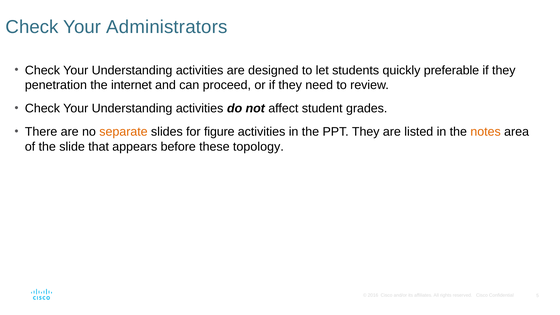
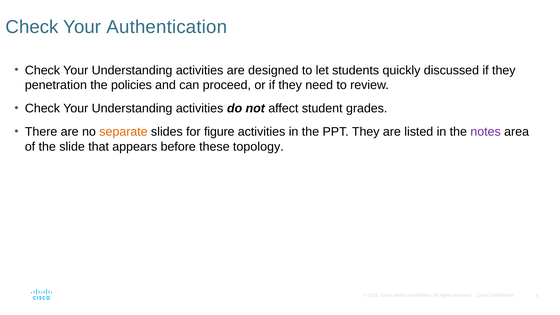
Administrators: Administrators -> Authentication (167, 27)
preferable: preferable -> discussed (451, 70)
internet: internet -> policies (131, 85)
notes colour: orange -> purple (486, 132)
